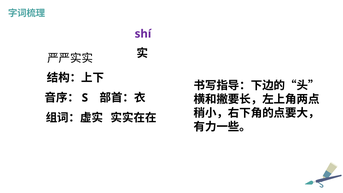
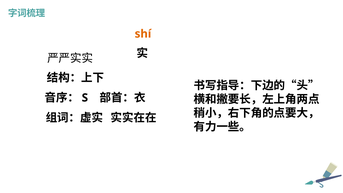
shí colour: purple -> orange (143, 34)
